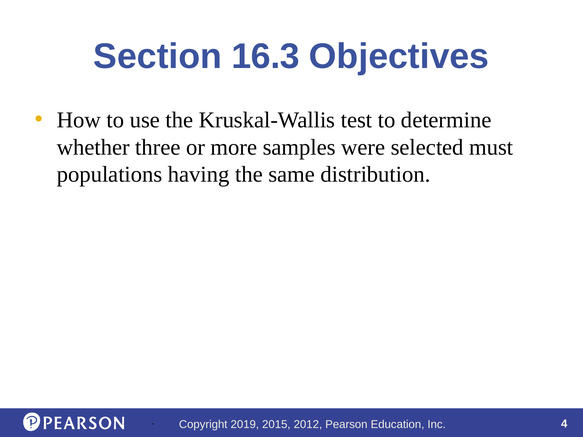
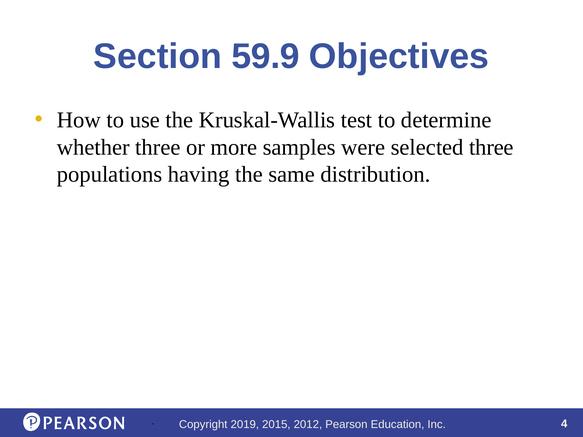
16.3: 16.3 -> 59.9 (266, 56)
selected must: must -> three (491, 147)
